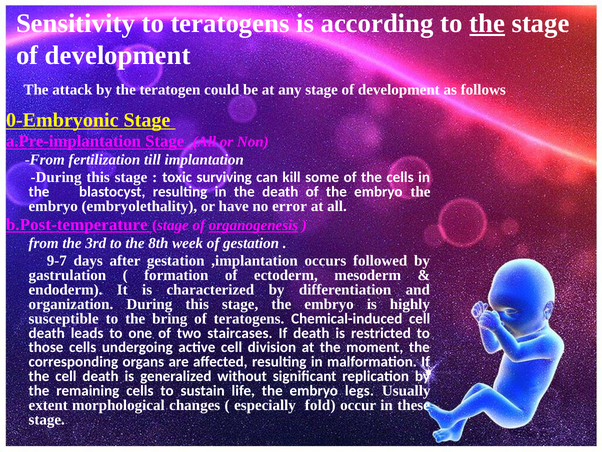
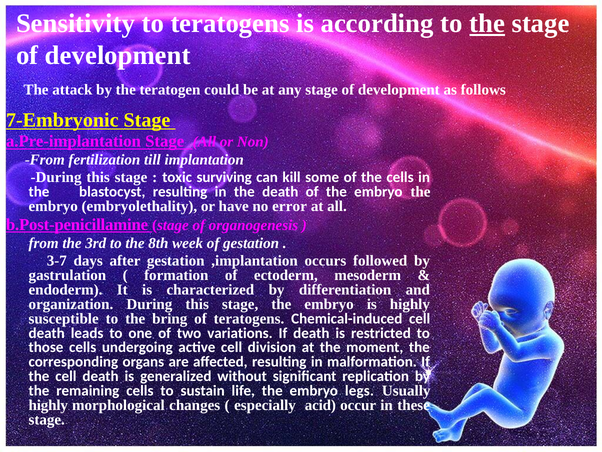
0-Embryonic: 0-Embryonic -> 7-Embryonic (62, 120)
b.Post-temperature: b.Post-temperature -> b.Post-penicillamine (77, 225)
organogenesis underline: present -> none (253, 225)
9-7: 9-7 -> 3-7 (57, 260)
staircases: staircases -> variations (240, 333)
extent: extent -> highly (48, 405)
fold: fold -> acid (320, 405)
